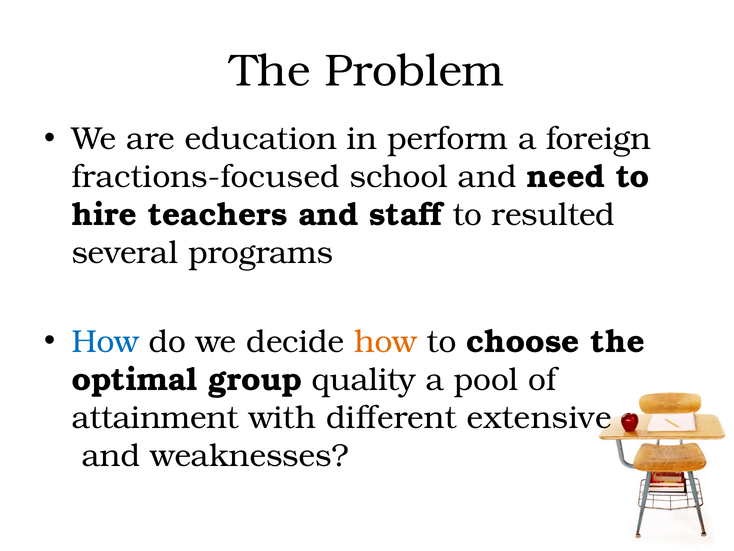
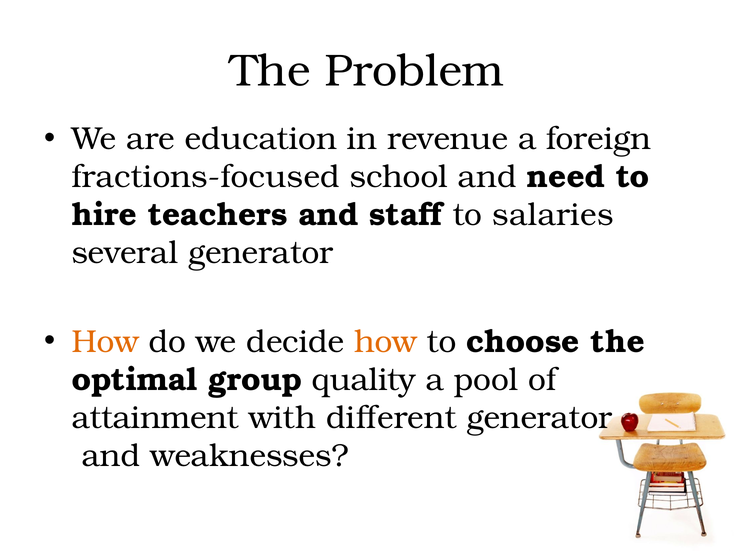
perform: perform -> revenue (448, 139)
resulted: resulted -> salaries (553, 215)
several programs: programs -> generator (261, 252)
How colour: blue -> orange (105, 341)
different extensive: extensive -> generator (539, 417)
